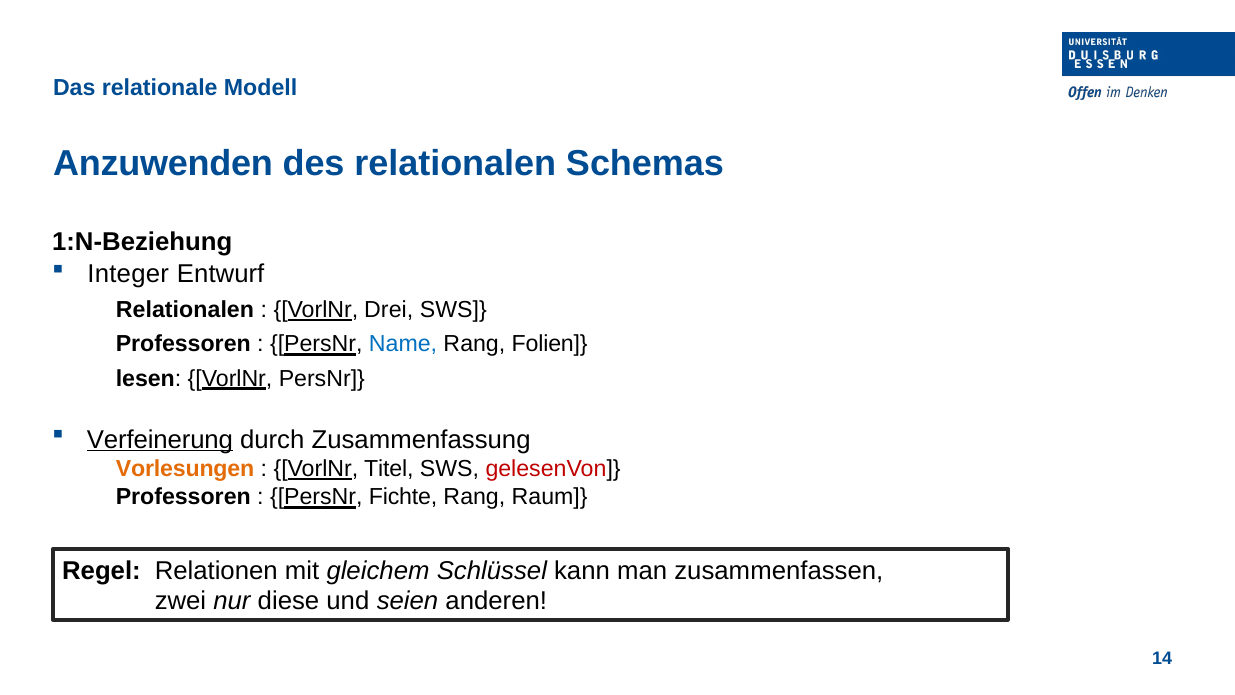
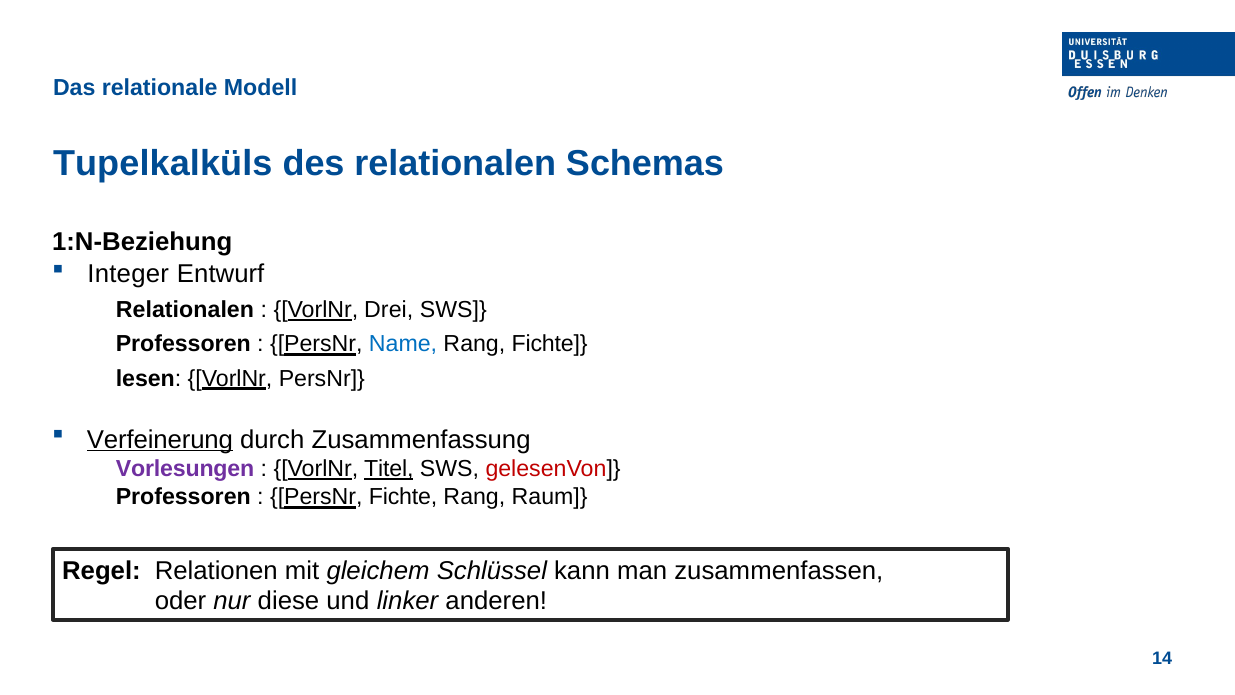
Anzuwenden: Anzuwenden -> Tupelkalküls (163, 163)
Rang Folien: Folien -> Fichte (550, 344)
Vorlesungen colour: orange -> purple (185, 469)
Titel underline: none -> present (389, 469)
zwei: zwei -> oder (180, 601)
seien: seien -> linker (408, 601)
